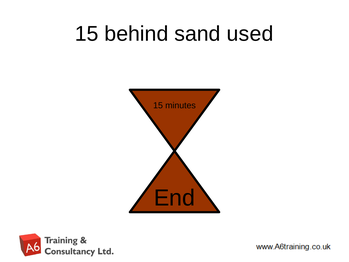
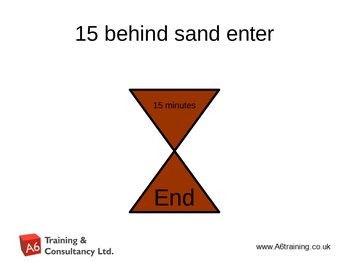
used: used -> enter (250, 34)
